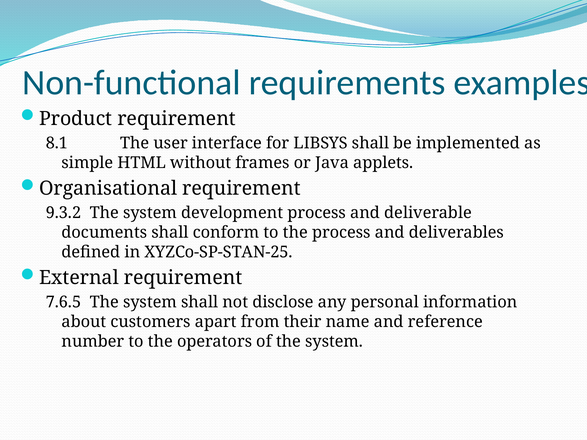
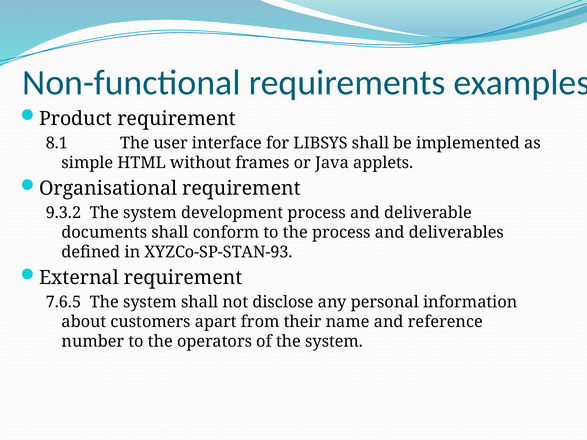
XYZCo-SP-STAN-25: XYZCo-SP-STAN-25 -> XYZCo-SP-STAN-93 (219, 252)
